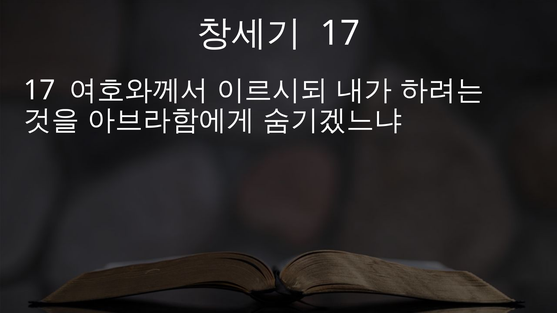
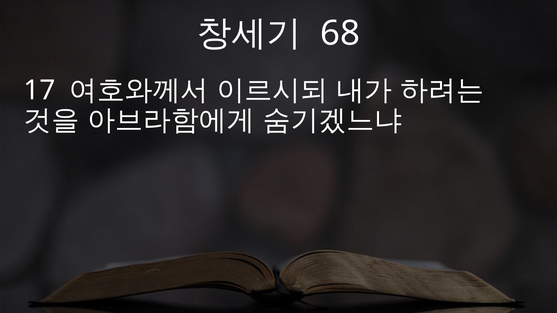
17: 17 -> 68 (340, 34)
